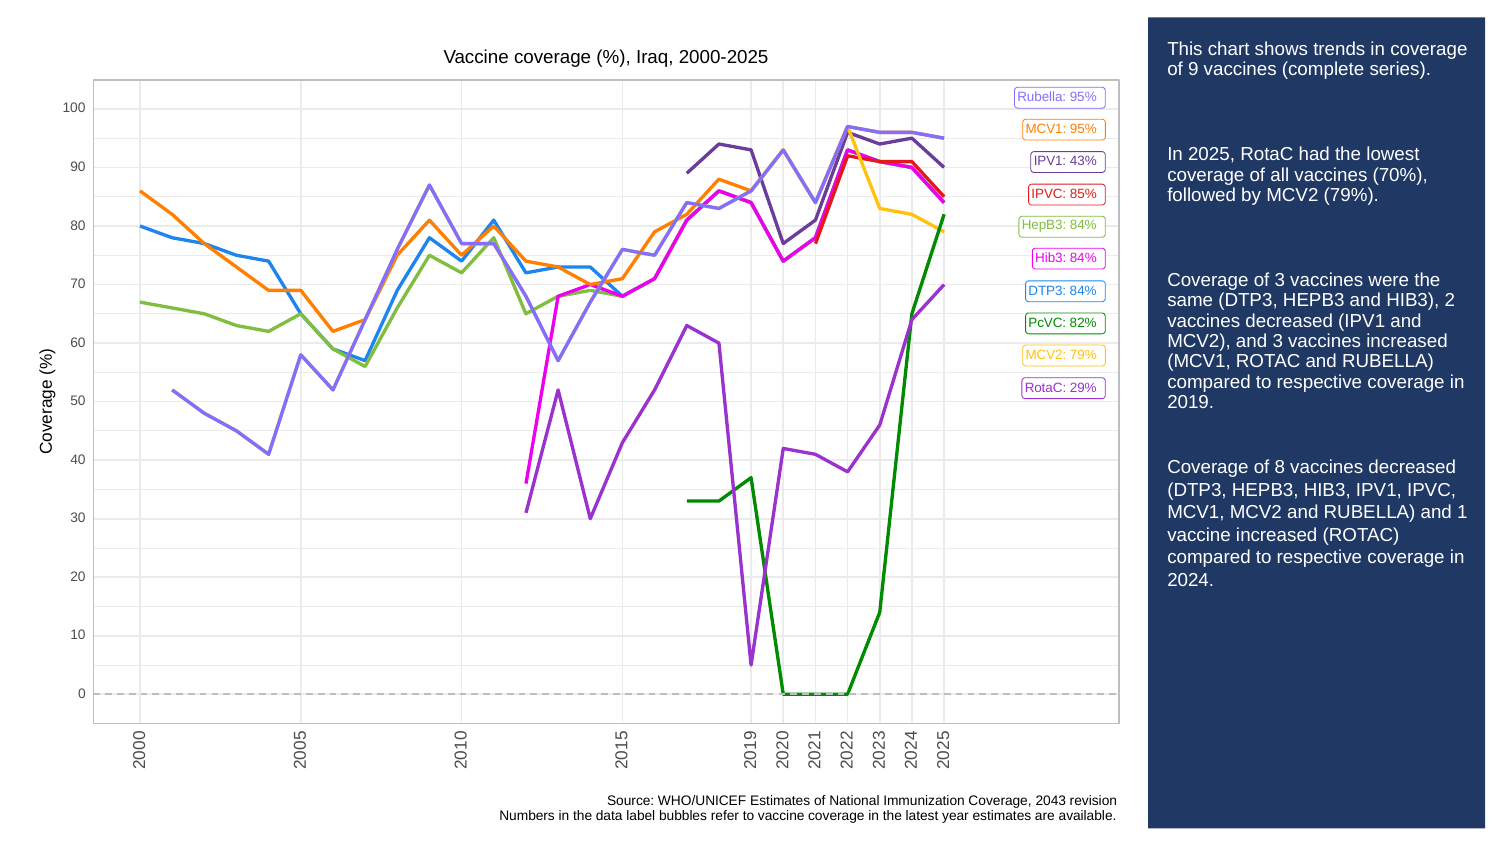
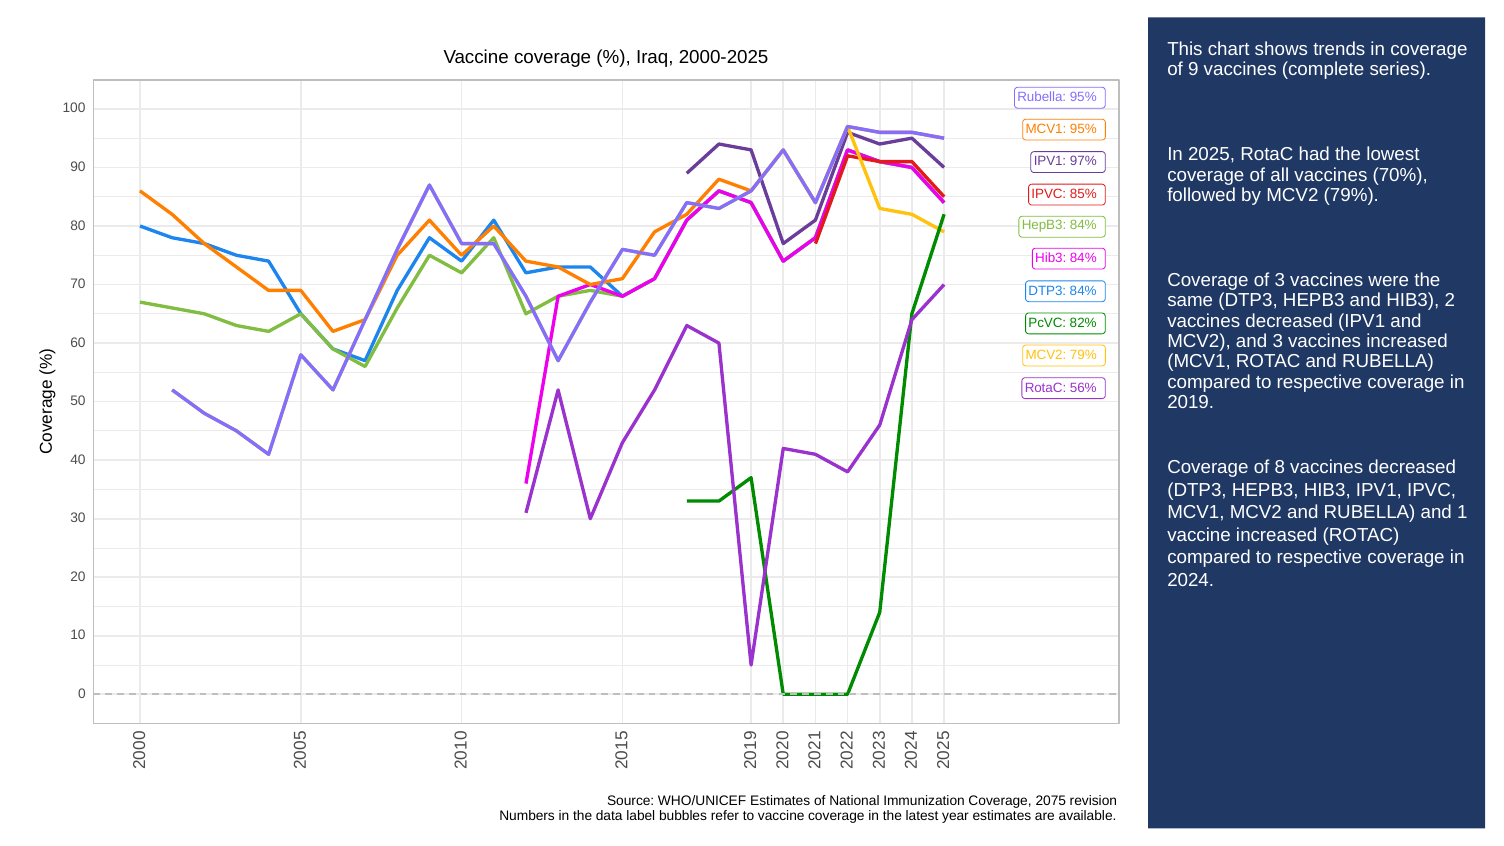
43%: 43% -> 97% (1083, 161)
29%: 29% -> 56% (1083, 388)
2043: 2043 -> 2075 (1051, 801)
